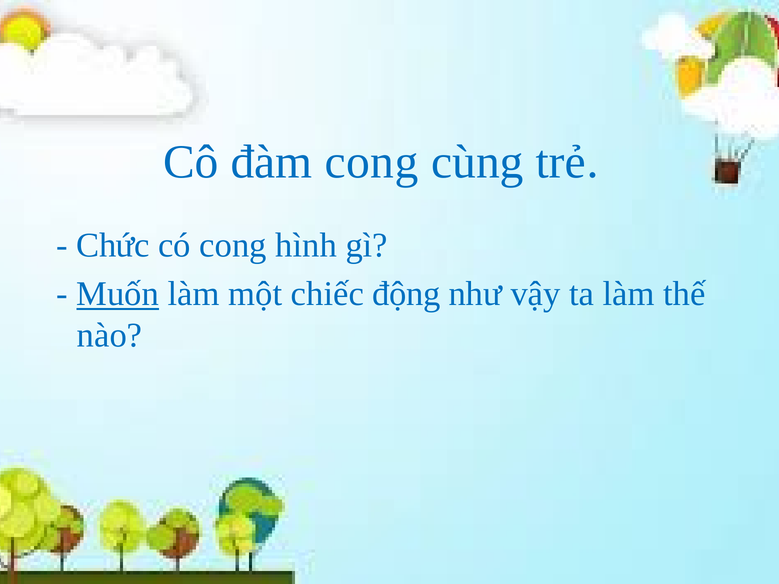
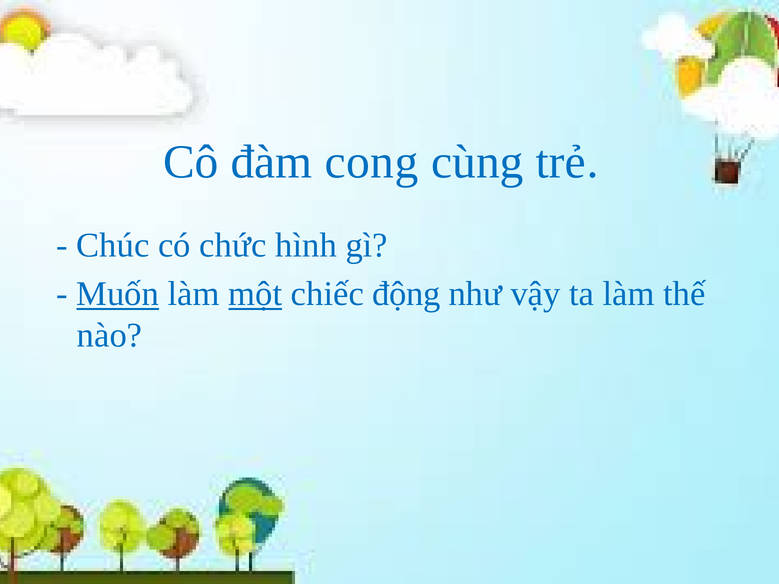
Chức: Chức -> Chúc (113, 246)
có cong: cong -> chức (233, 246)
một underline: none -> present (255, 294)
